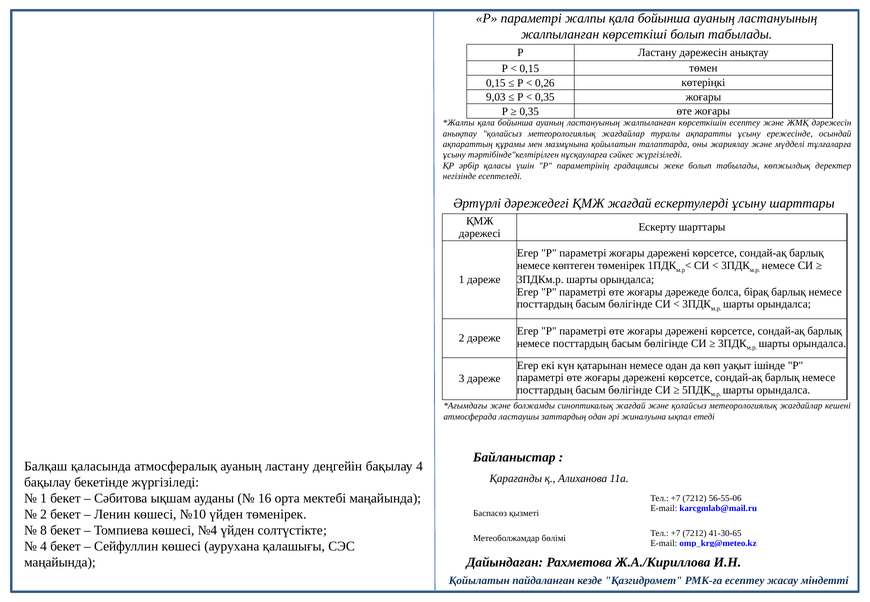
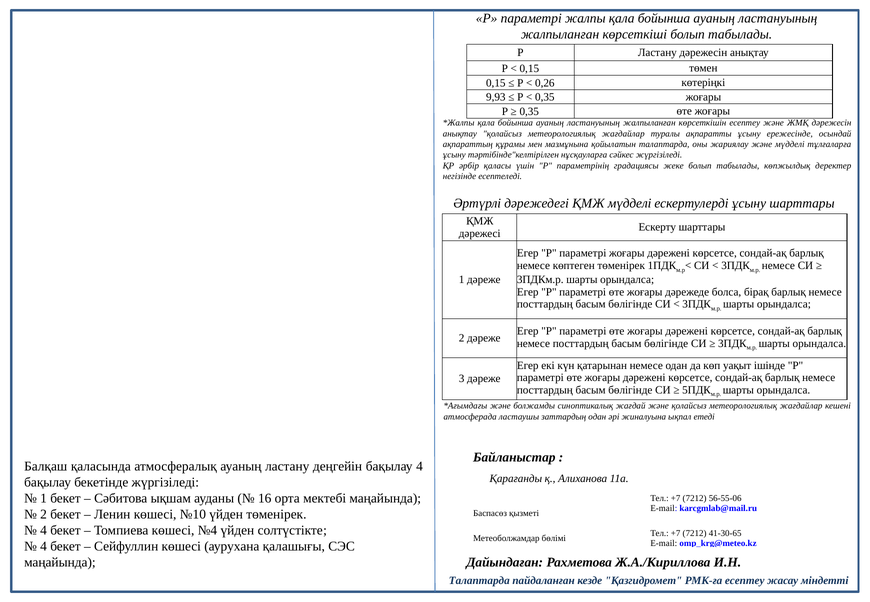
9,03: 9,03 -> 9,93 (496, 97)
ҚМЖ жағдай: жағдай -> мүдделі (630, 203)
8: 8 -> 4 (44, 531)
Қойылатын: Қойылатын -> Талаптарда (479, 581)
